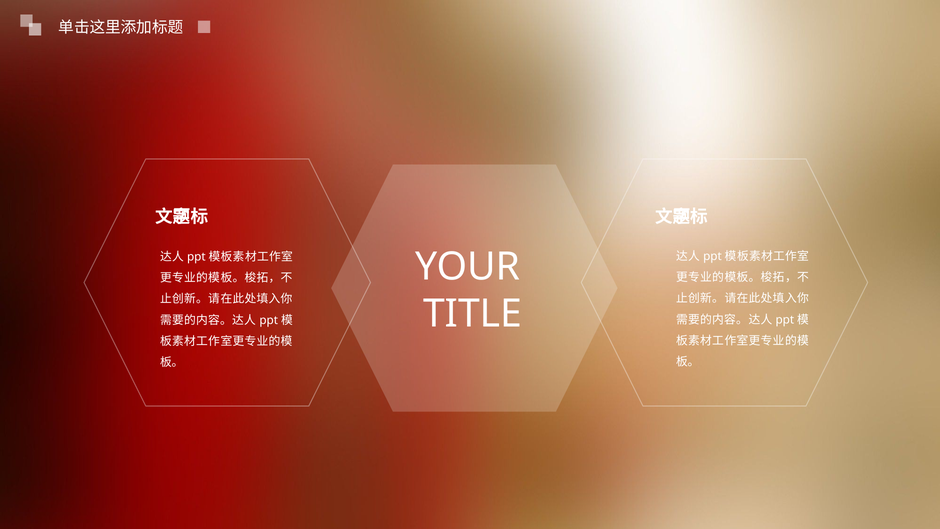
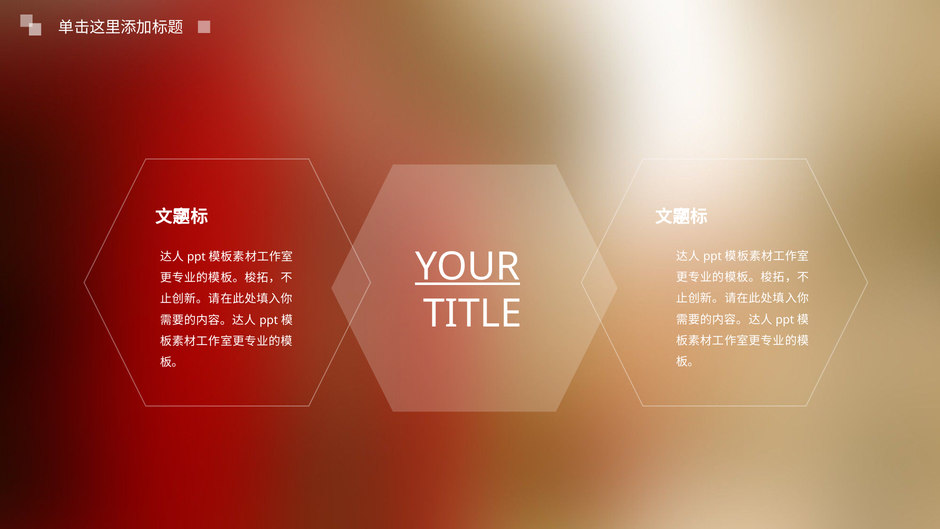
YOUR underline: none -> present (468, 267)
